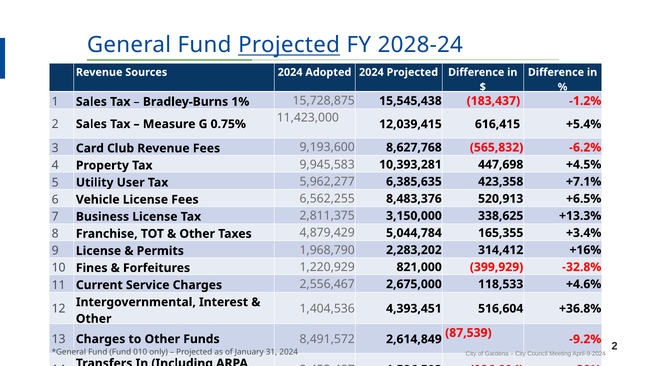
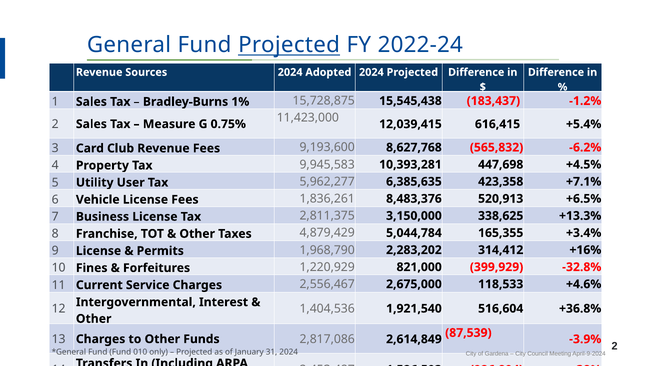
2028-24: 2028-24 -> 2022-24 (420, 45)
6,562,255: 6,562,255 -> 1,836,261 (327, 199)
4,393,451: 4,393,451 -> 1,921,540 (414, 308)
8,491,572: 8,491,572 -> 2,817,086 (327, 339)
-9.2%: -9.2% -> -3.9% (585, 339)
